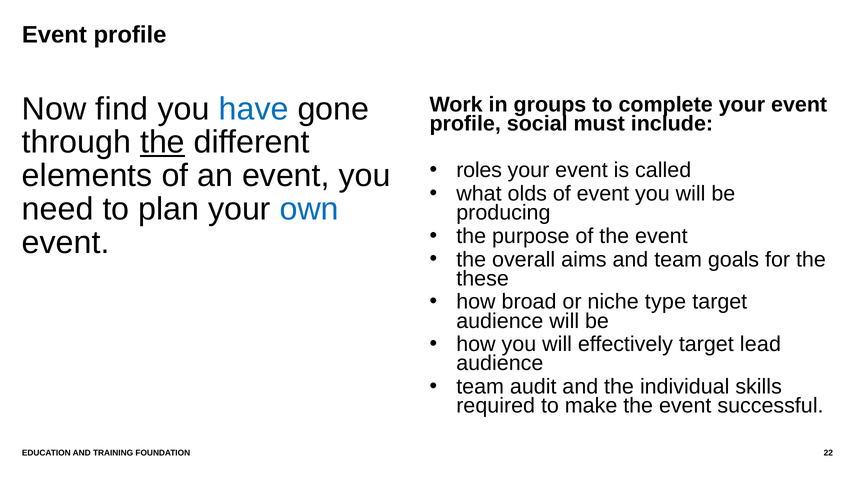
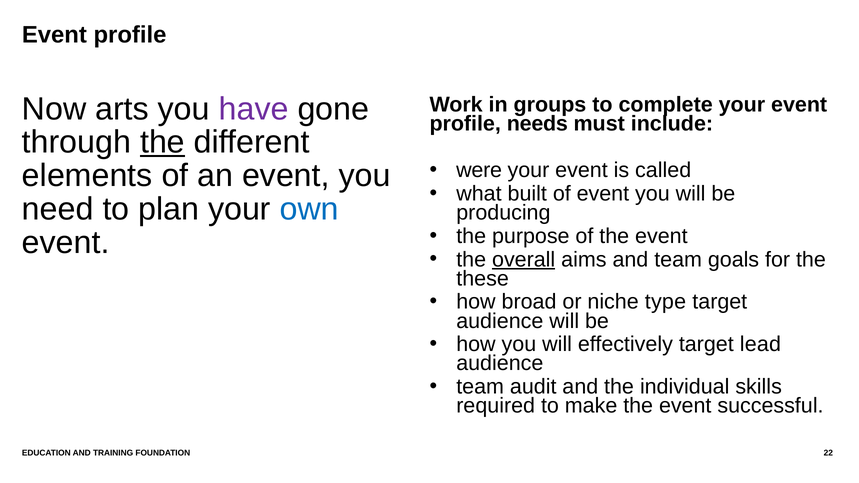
find: find -> arts (122, 109)
have colour: blue -> purple (254, 109)
social: social -> needs (537, 124)
roles: roles -> were (479, 170)
olds: olds -> built (527, 194)
overall underline: none -> present (524, 260)
